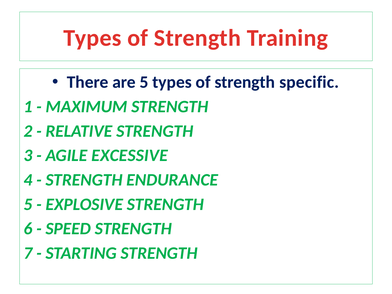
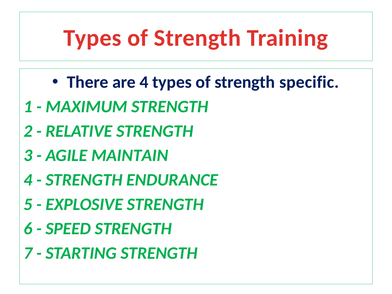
are 5: 5 -> 4 (144, 82)
EXCESSIVE: EXCESSIVE -> MAINTAIN (130, 155)
